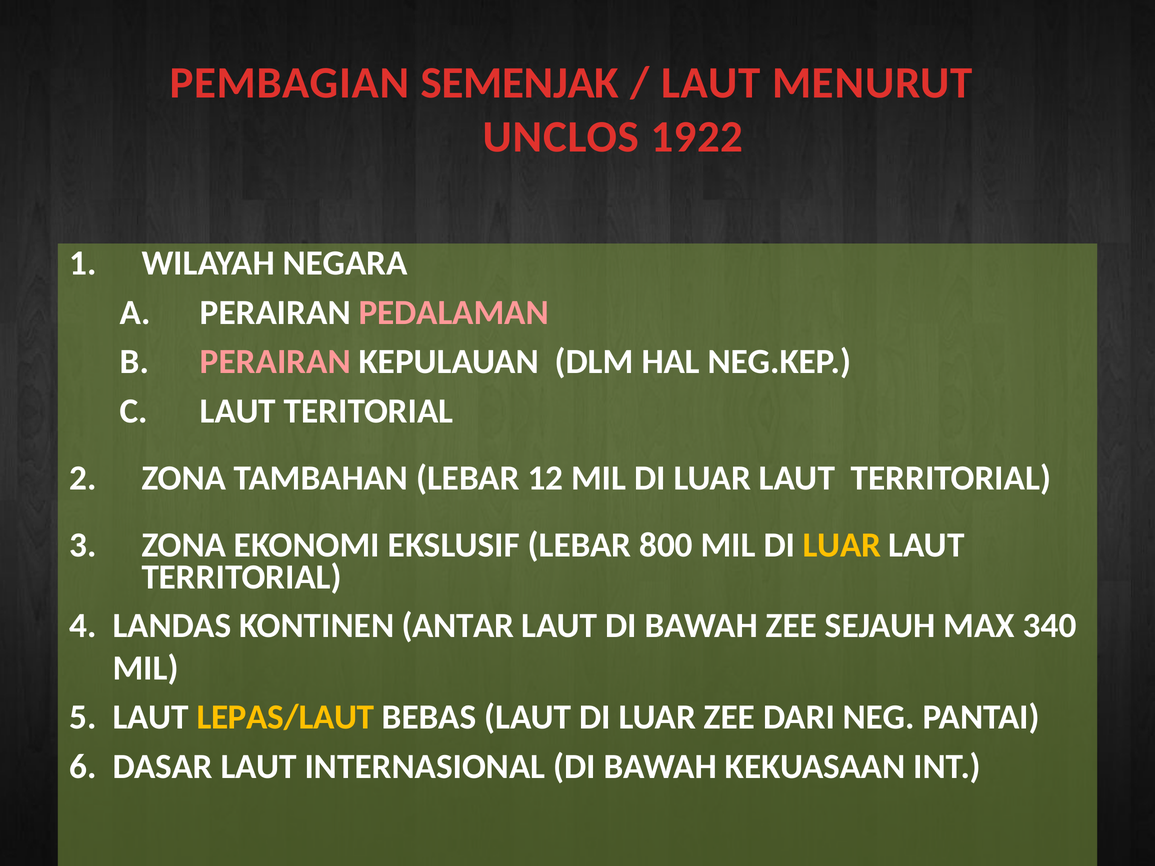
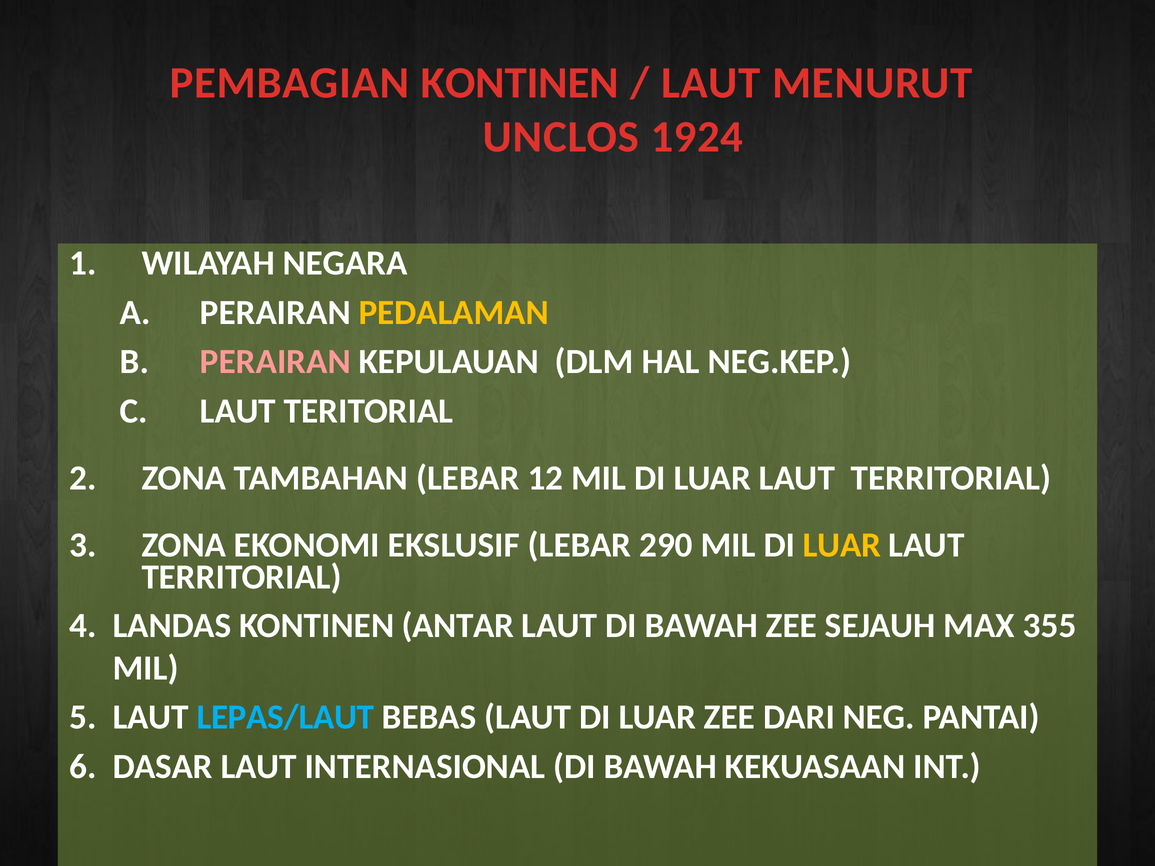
PEMBAGIAN SEMENJAK: SEMENJAK -> KONTINEN (520, 83)
1922: 1922 -> 1924 (697, 137)
PEDALAMAN colour: pink -> yellow (454, 313)
800: 800 -> 290 (666, 545)
340: 340 -> 355 (1050, 626)
LEPAS/LAUT colour: yellow -> light blue (285, 718)
